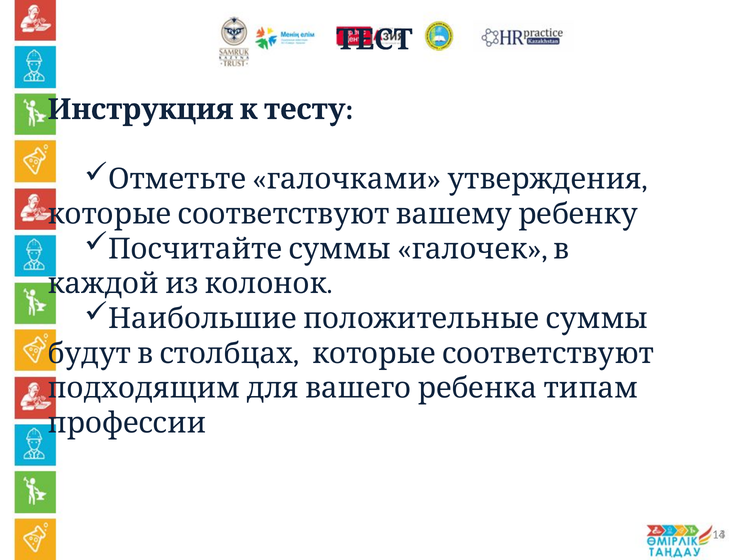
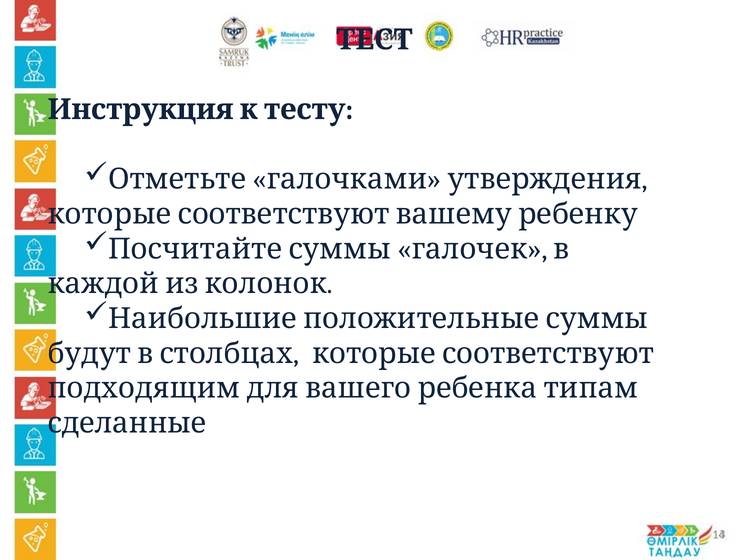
профессии: профессии -> сделанные (127, 423)
